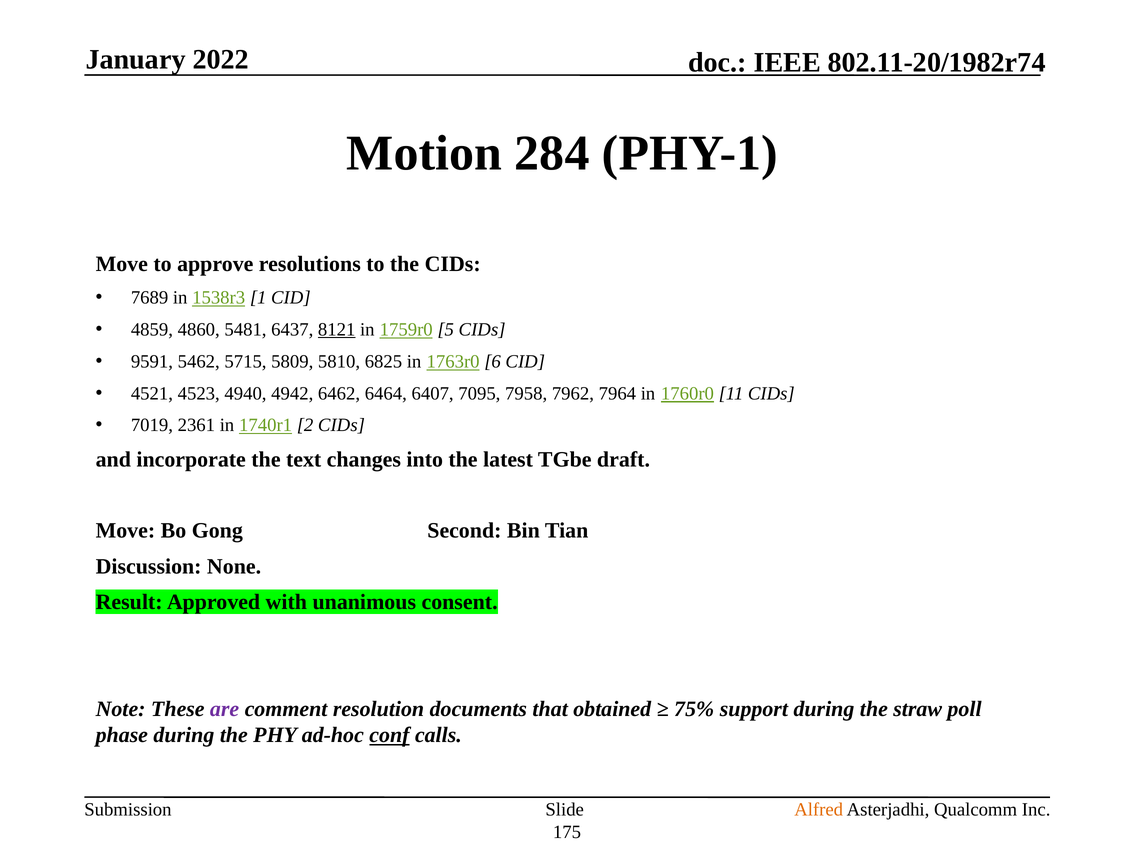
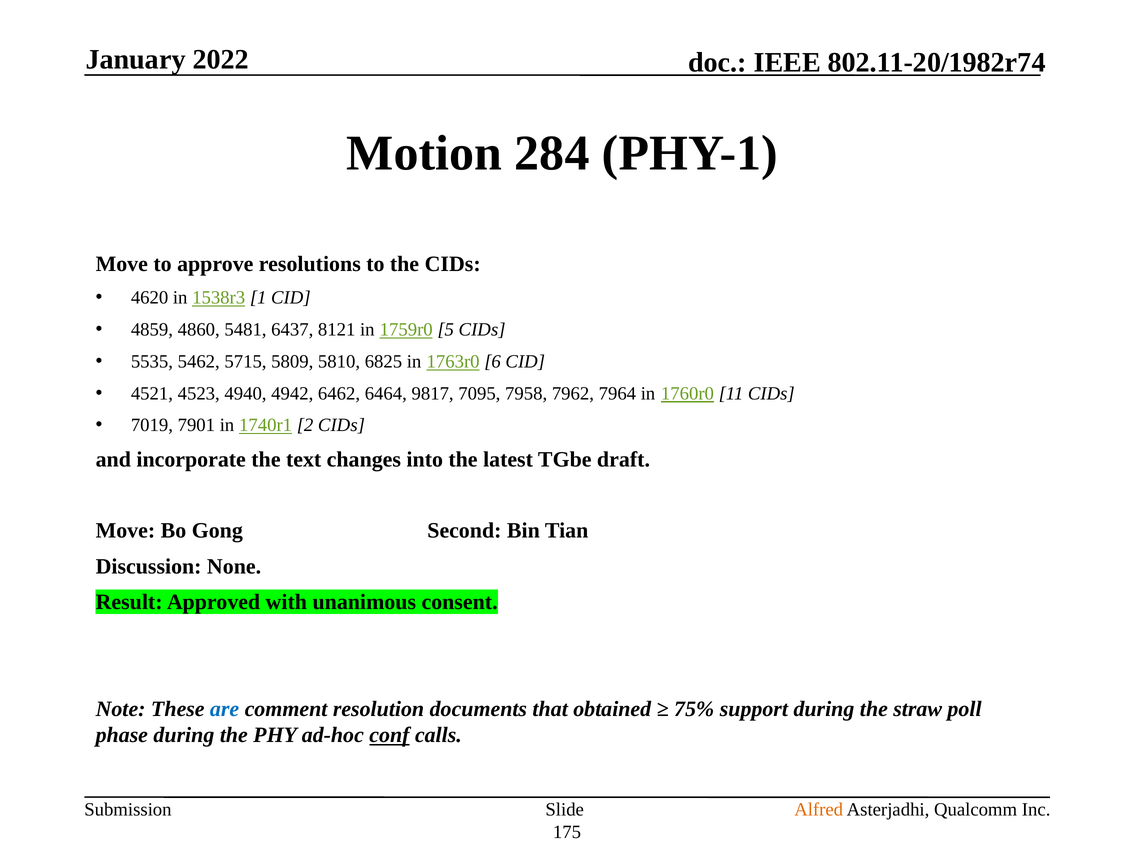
7689: 7689 -> 4620 (150, 298)
8121 underline: present -> none (337, 330)
9591: 9591 -> 5535 (152, 361)
6407: 6407 -> 9817 (433, 393)
2361: 2361 -> 7901 (196, 425)
are colour: purple -> blue (225, 709)
